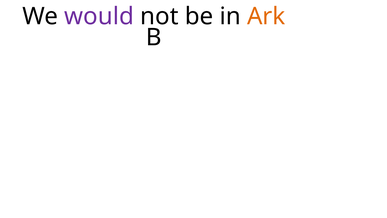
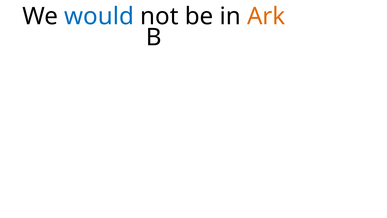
would colour: purple -> blue (99, 16)
